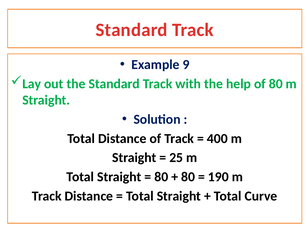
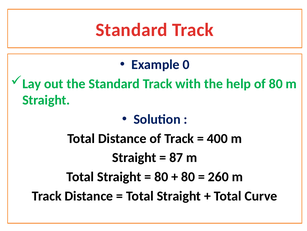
9: 9 -> 0 (186, 64)
25: 25 -> 87 (176, 157)
190: 190 -> 260 (218, 176)
